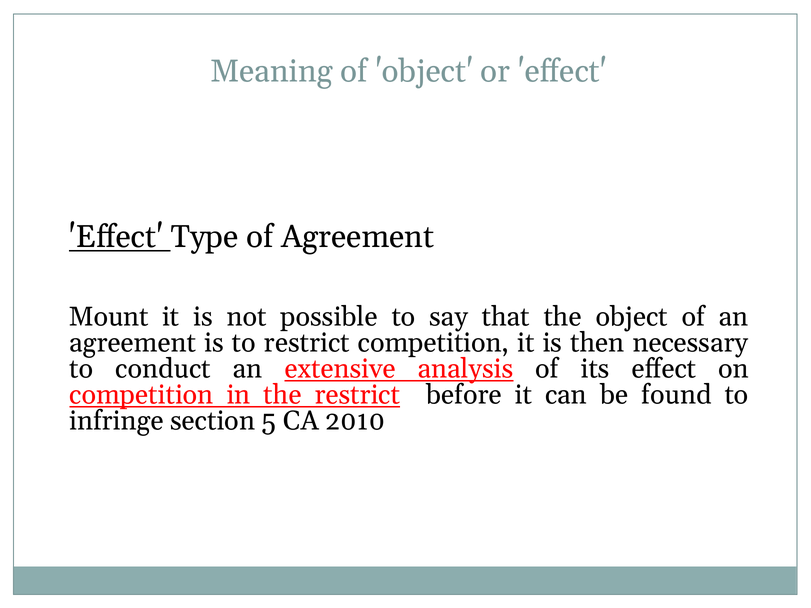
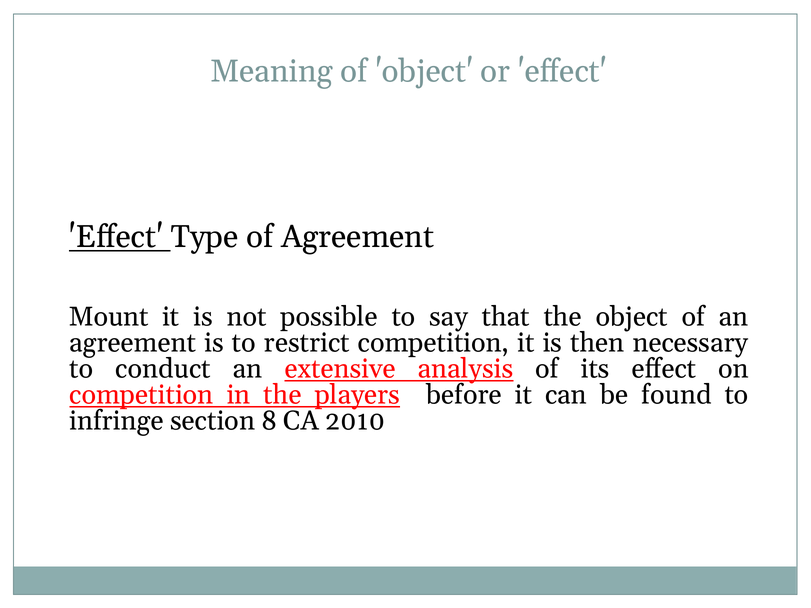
the restrict: restrict -> players (357, 395)
5: 5 -> 8 (269, 421)
